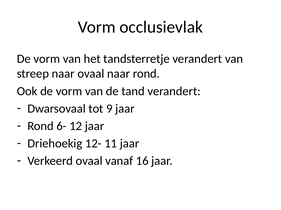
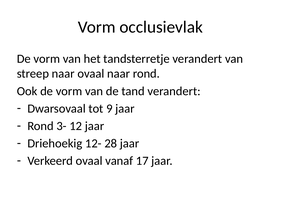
6-: 6- -> 3- (62, 126)
11: 11 -> 28 (111, 144)
16: 16 -> 17 (142, 161)
